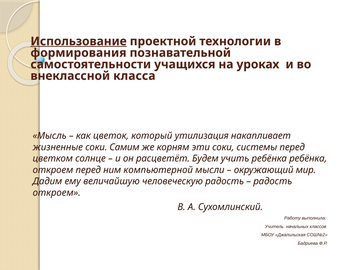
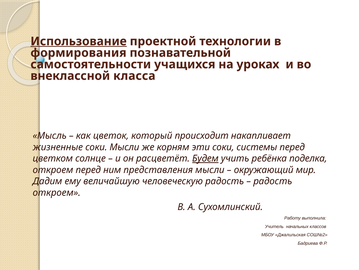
утилизация: утилизация -> происходит (202, 135)
соки Самим: Самим -> Мысли (124, 147)
Будем underline: none -> present (205, 158)
ребёнка ребёнка: ребёнка -> поделка (308, 158)
компьютерной: компьютерной -> представления (158, 169)
